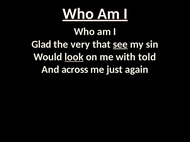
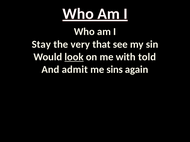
Glad: Glad -> Stay (41, 44)
see underline: present -> none (120, 44)
across: across -> admit (75, 70)
just: just -> sins (115, 70)
